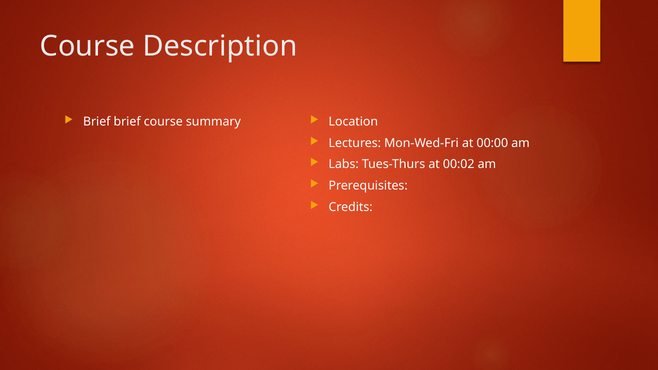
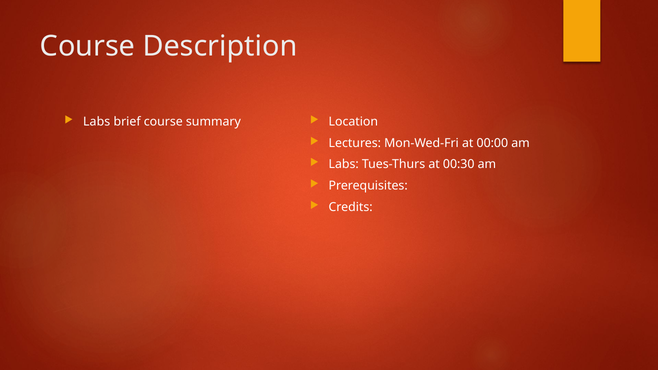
Brief: Brief -> Labs (97, 122)
00:02: 00:02 -> 00:30 (459, 164)
